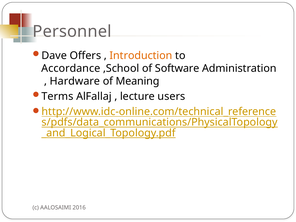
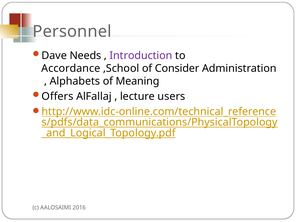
Offers: Offers -> Needs (85, 55)
Introduction colour: orange -> purple (141, 55)
Software: Software -> Consider (177, 68)
Hardware: Hardware -> Alphabets (75, 81)
Terms: Terms -> Offers (57, 96)
